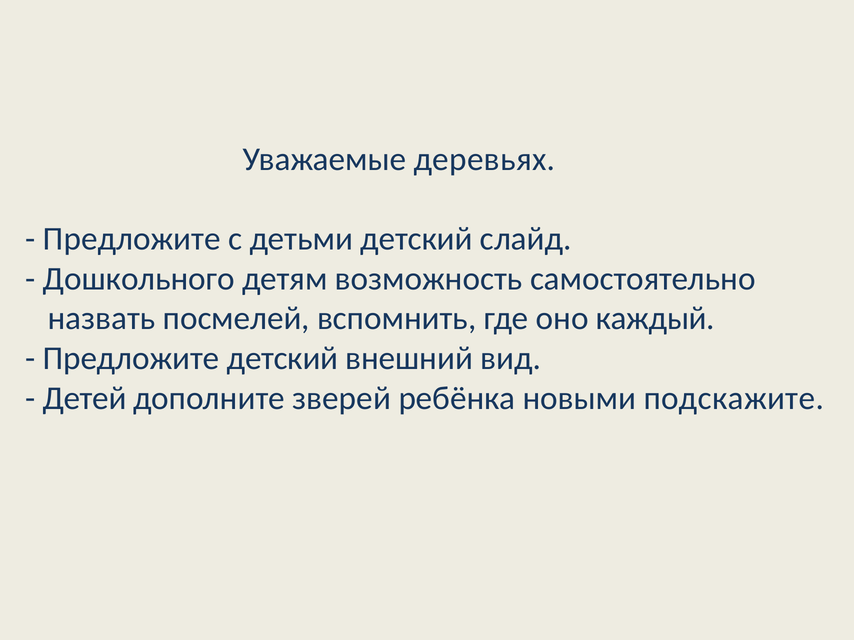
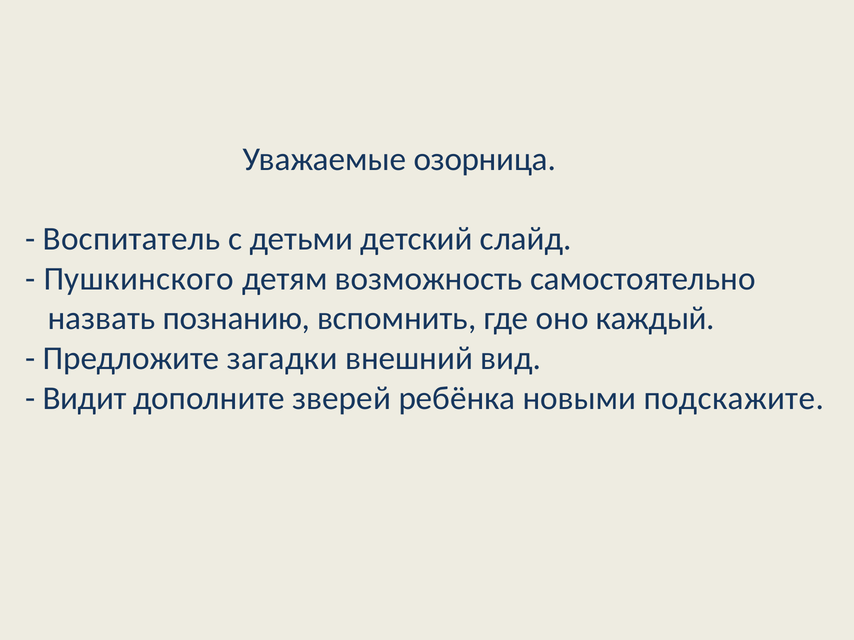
деревьях: деревьях -> озорница (485, 159)
Предложите: Предложите -> Воспитатель (132, 239)
Дошкольного: Дошкольного -> Пушкинского (139, 279)
посмелей: посмелей -> познанию (236, 319)
Предложите детский: детский -> загадки (282, 359)
Детей: Детей -> Видит (85, 398)
